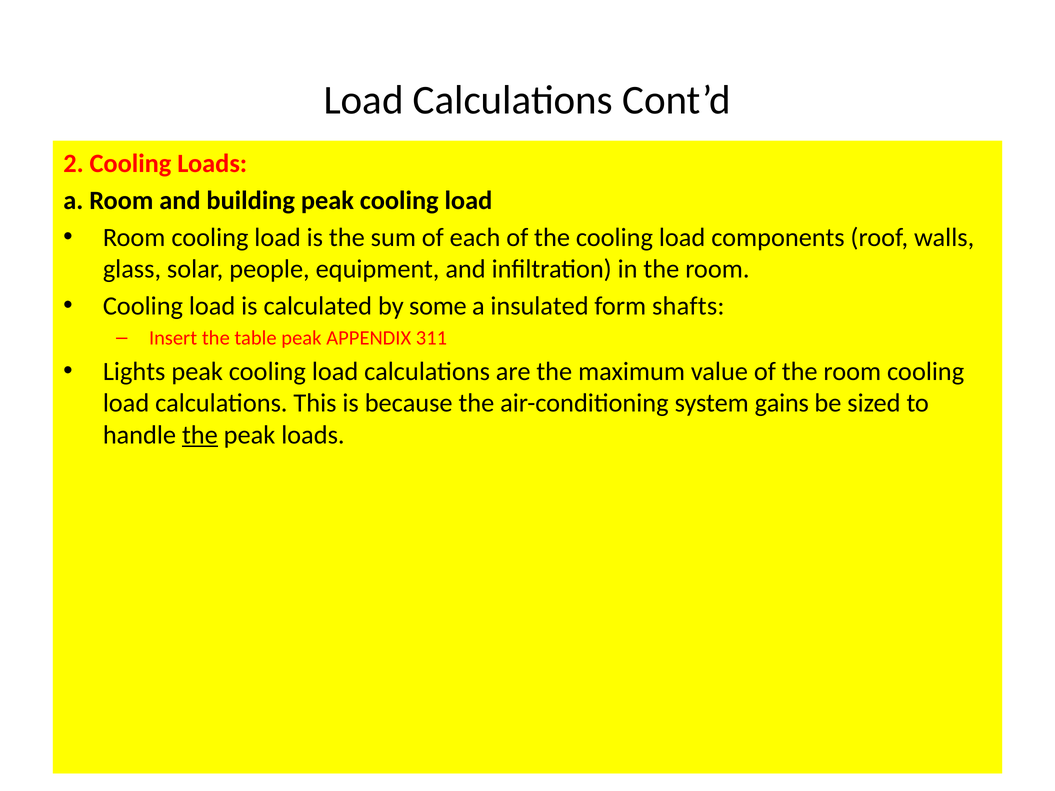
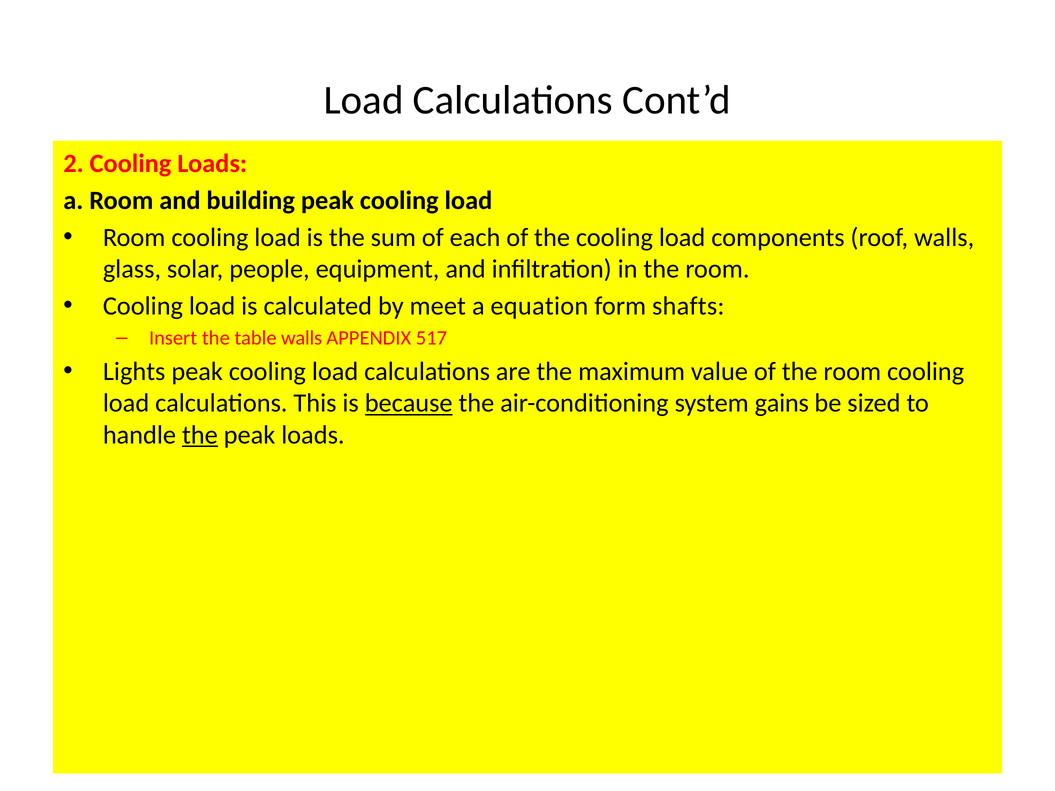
some: some -> meet (438, 306)
insulated: insulated -> equation (539, 306)
table peak: peak -> walls (302, 338)
311: 311 -> 517 (431, 338)
because underline: none -> present (409, 403)
